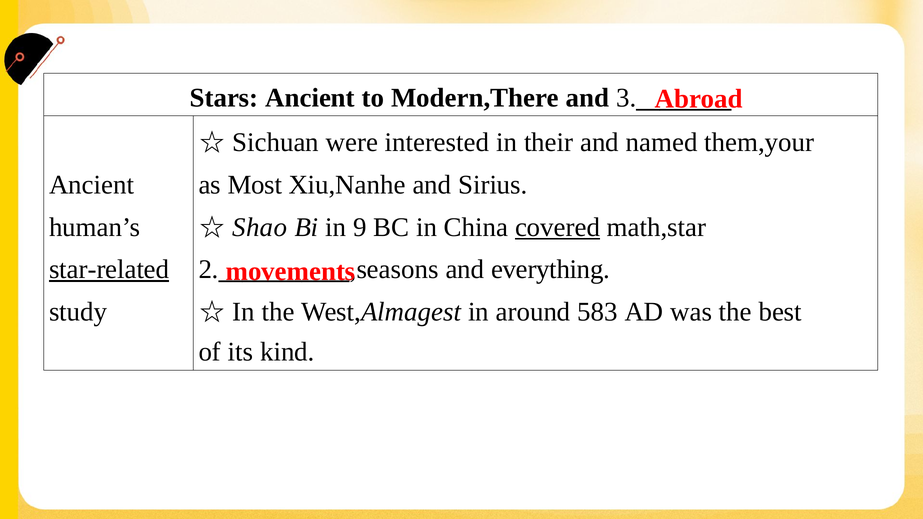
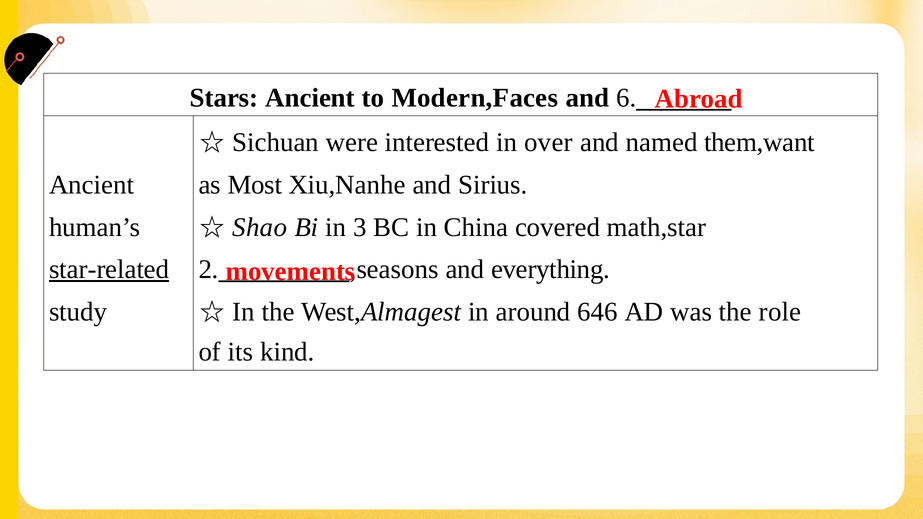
Modern,There: Modern,There -> Modern,Faces (475, 98)
3: 3 -> 6 (626, 98)
their: their -> over (548, 143)
them,your: them,your -> them,want (759, 143)
9: 9 -> 3 (360, 227)
covered underline: present -> none (557, 227)
583: 583 -> 646 (598, 312)
best: best -> role (780, 312)
